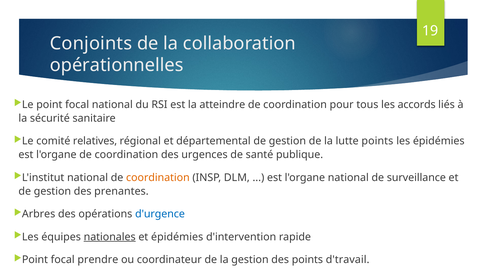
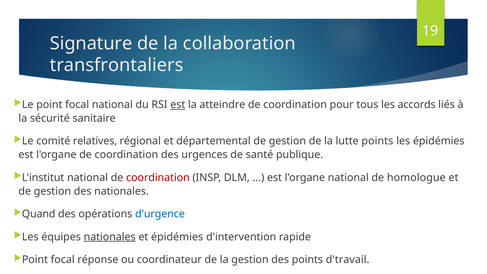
Conjoints: Conjoints -> Signature (91, 43)
opérationnelles: opérationnelles -> transfrontaliers (117, 65)
est underline: none -> present (178, 105)
coordination colour: orange -> red (158, 178)
surveillance: surveillance -> homologue (416, 178)
des prenantes: prenantes -> nationales (122, 191)
Arbres: Arbres -> Quand (39, 214)
prendre: prendre -> réponse (98, 260)
